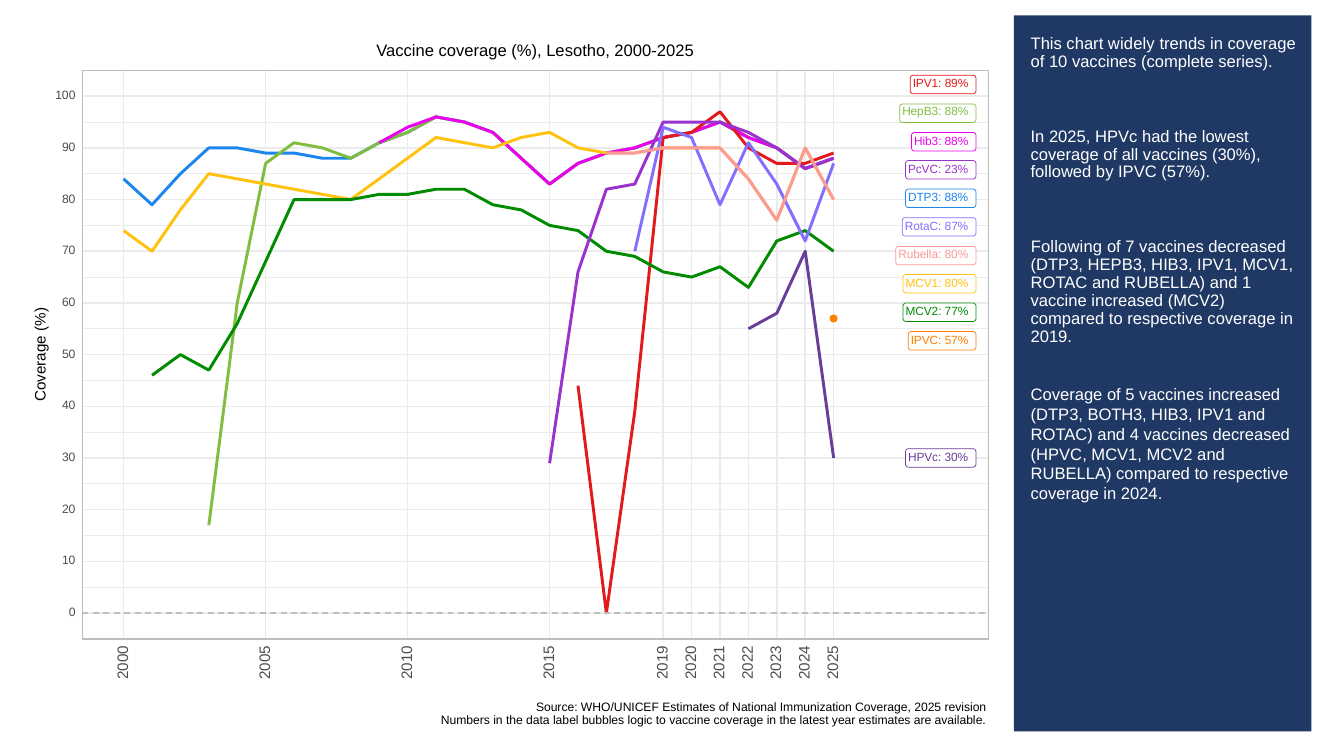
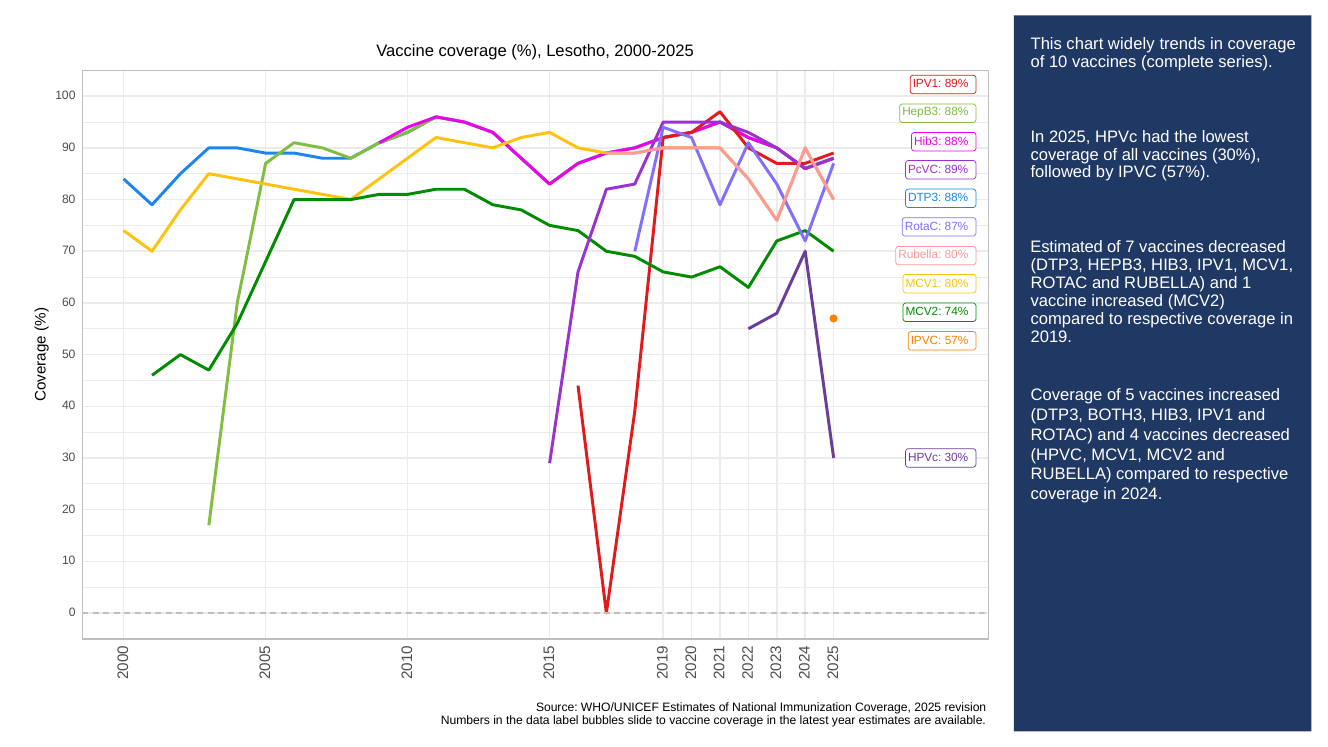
PcVC 23%: 23% -> 89% (956, 169)
Following: Following -> Estimated (1067, 248)
77%: 77% -> 74% (957, 312)
logic: logic -> slide (640, 721)
